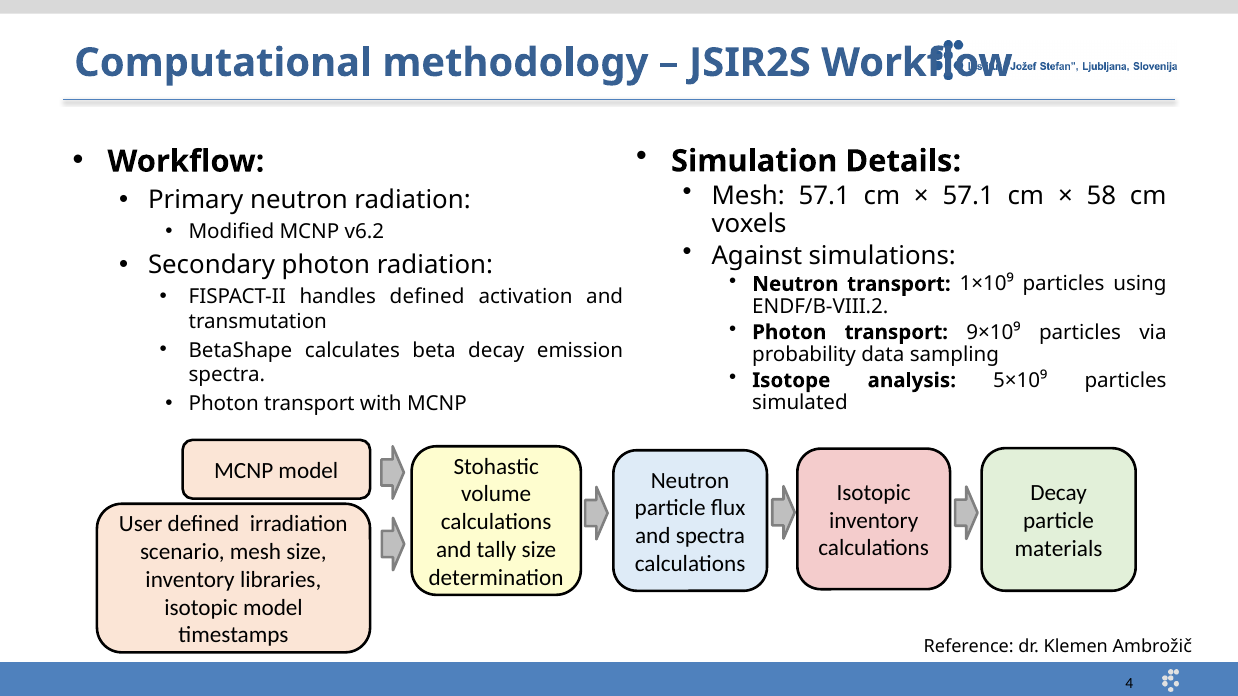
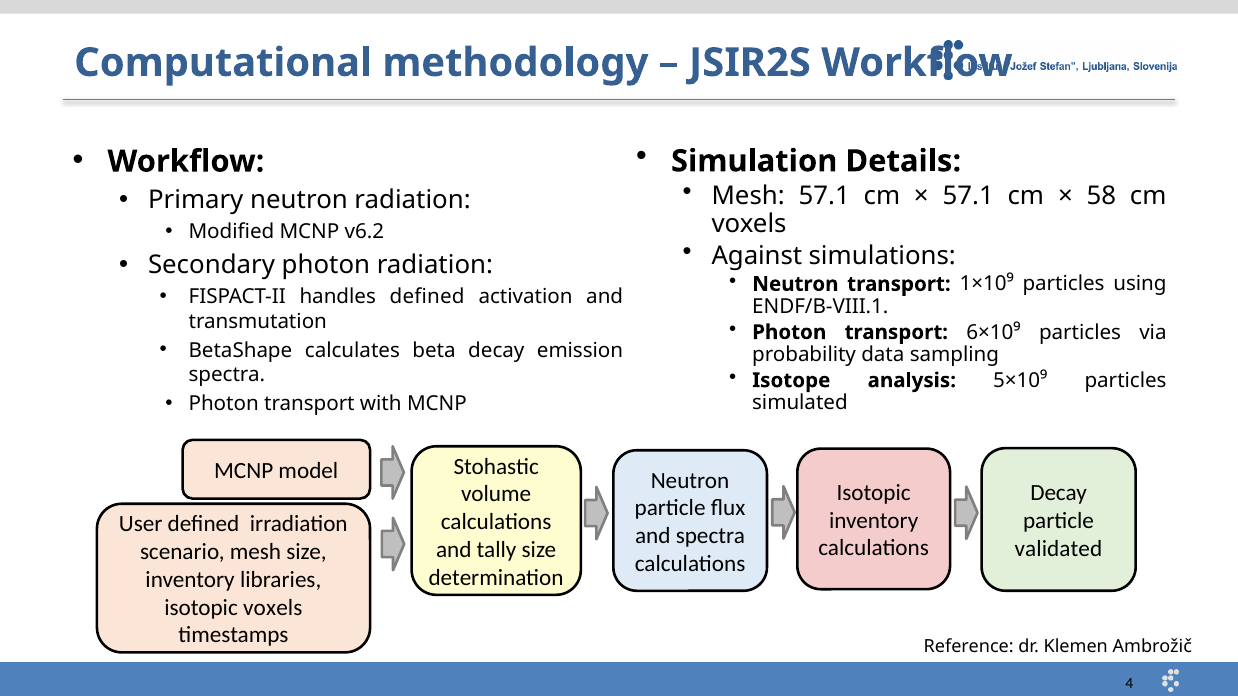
ENDF/B-VIII.2: ENDF/B-VIII.2 -> ENDF/B-VIII.1 (820, 306)
9×10⁹: 9×10⁹ -> 6×10⁹ (994, 332)
materials: materials -> validated (1058, 549)
isotopic model: model -> voxels (273, 608)
